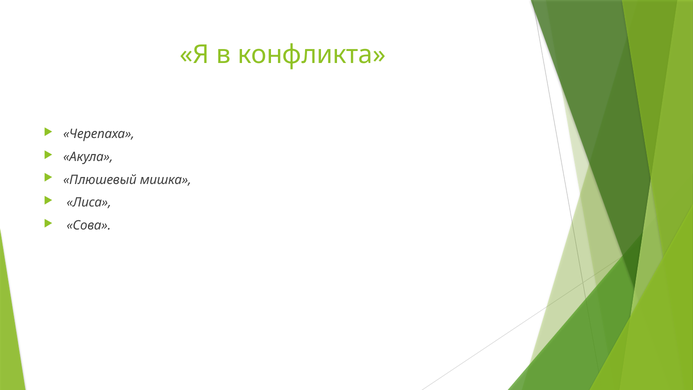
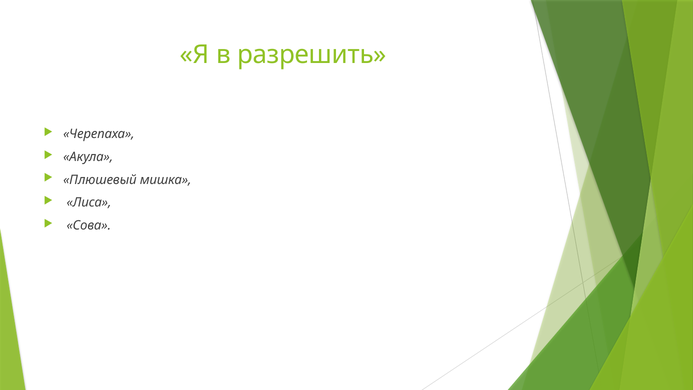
конфликта: конфликта -> разрешить (312, 55)
